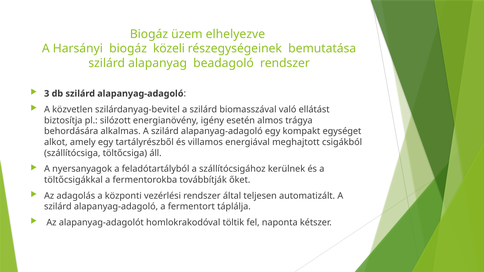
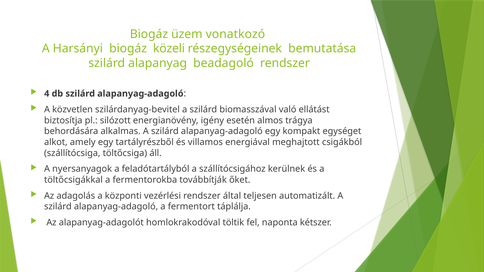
elhelyezve: elhelyezve -> vonatkozó (235, 34)
3: 3 -> 4 (47, 94)
